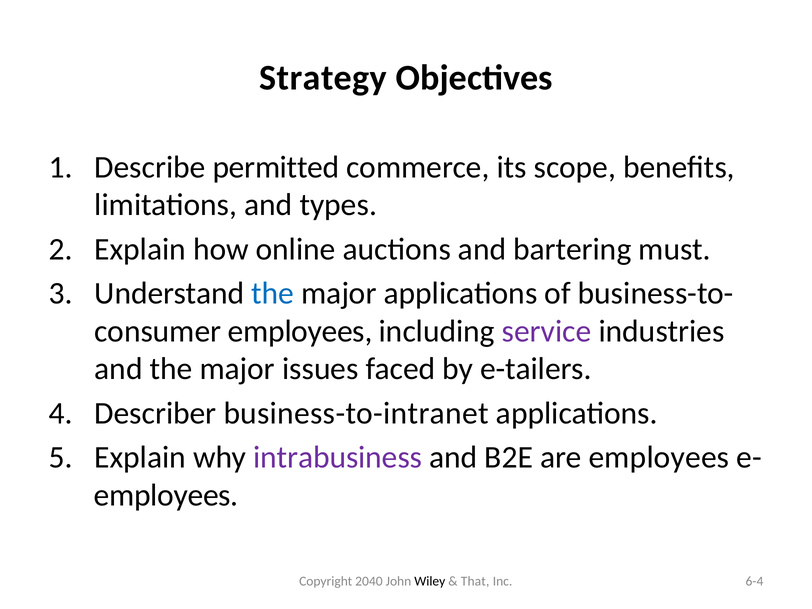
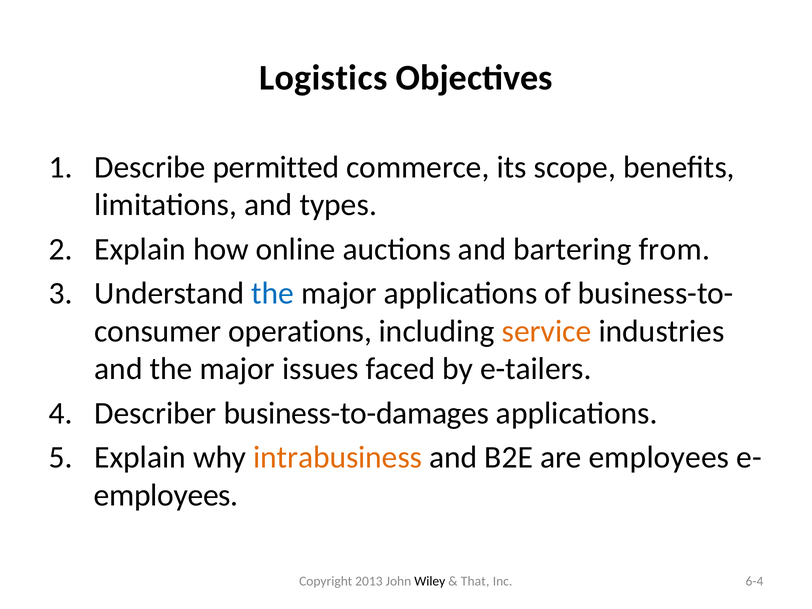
Strategy: Strategy -> Logistics (323, 78)
must: must -> from (674, 249)
employees: employees -> operations (300, 331)
service colour: purple -> orange (547, 331)
business-to-intranet: business-to-intranet -> business-to-damages (356, 413)
intrabusiness colour: purple -> orange (338, 457)
2040: 2040 -> 2013 (369, 581)
